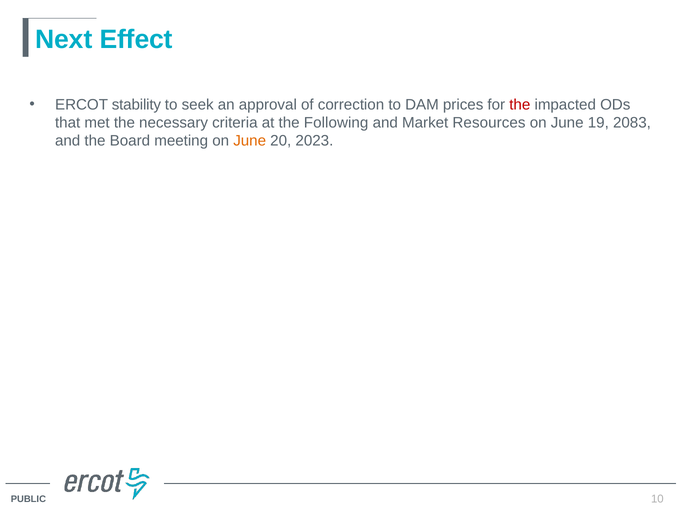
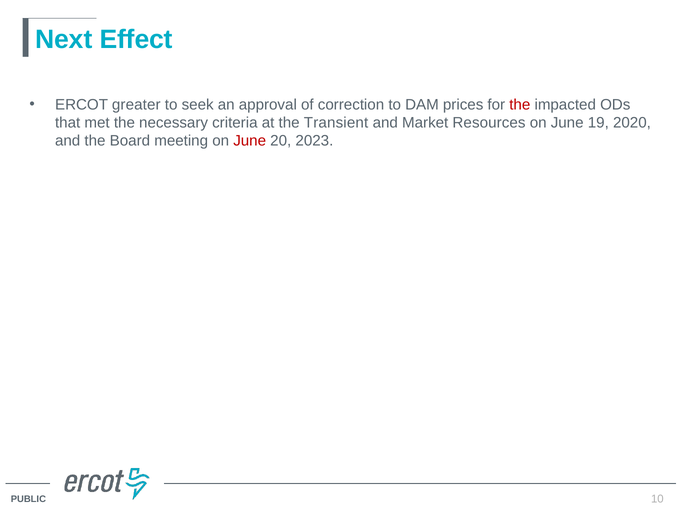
stability: stability -> greater (136, 105)
Following: Following -> Transient (336, 123)
2083: 2083 -> 2020 (632, 123)
June colour: orange -> red (250, 141)
